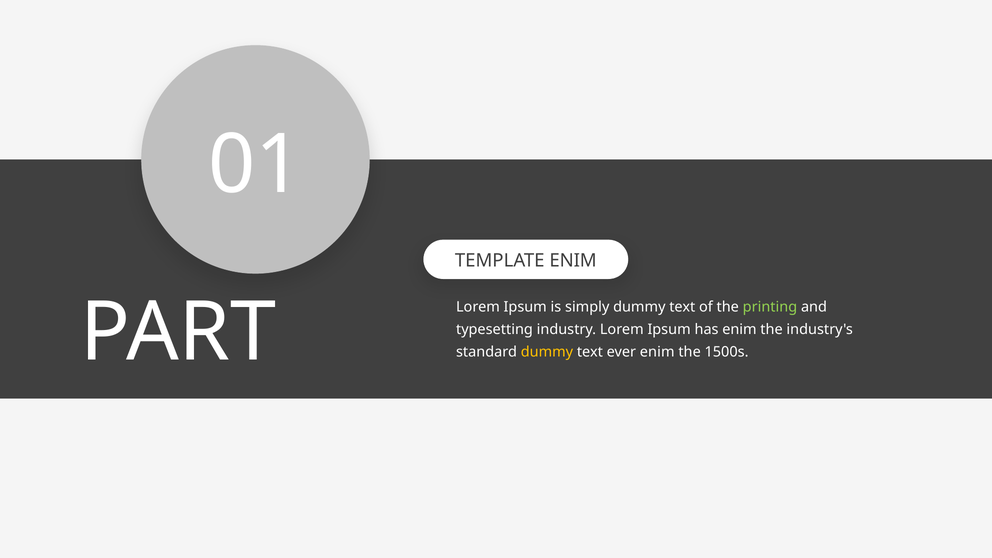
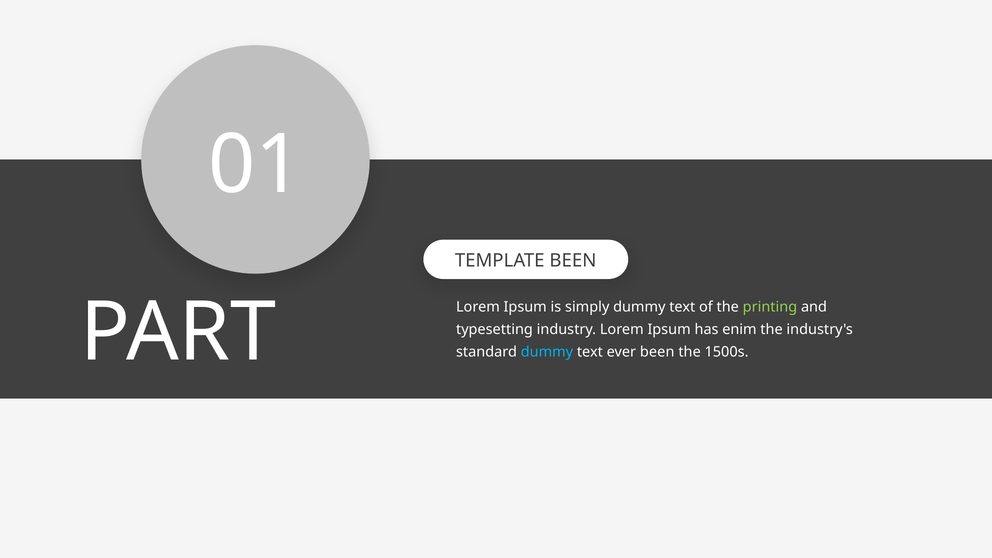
TEMPLATE ENIM: ENIM -> BEEN (573, 261)
dummy colour: yellow -> light blue (547, 352)
ever enim: enim -> been (657, 352)
